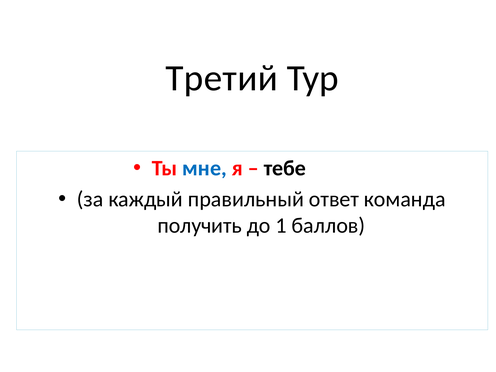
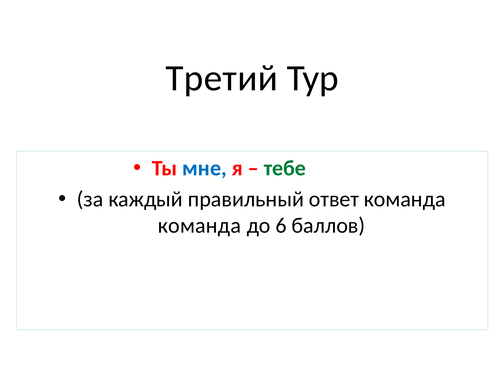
тебе colour: black -> green (285, 168)
получить: получить -> команда (199, 226)
1: 1 -> 6 (281, 226)
